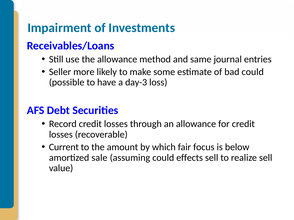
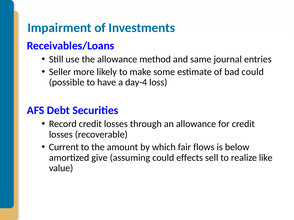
day-3: day-3 -> day-4 (136, 83)
focus: focus -> flows (204, 147)
sale: sale -> give (99, 158)
realize sell: sell -> like (266, 158)
